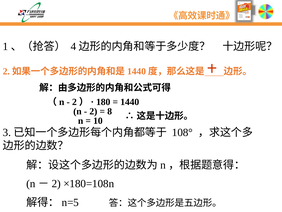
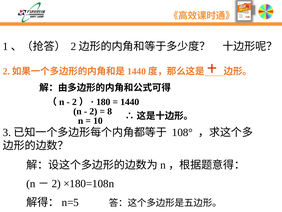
4: 4 -> 2 (73, 46)
